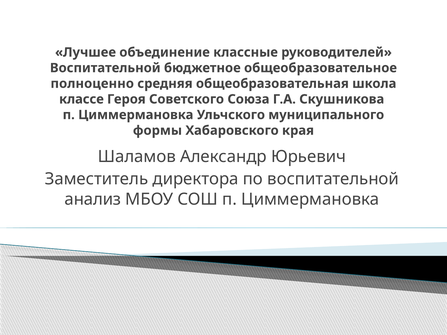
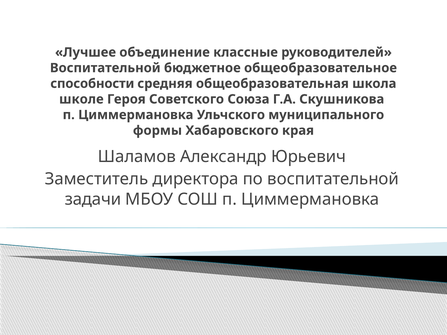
полноценно: полноценно -> способности (92, 84)
классе: классе -> школе (81, 99)
анализ: анализ -> задачи (93, 199)
